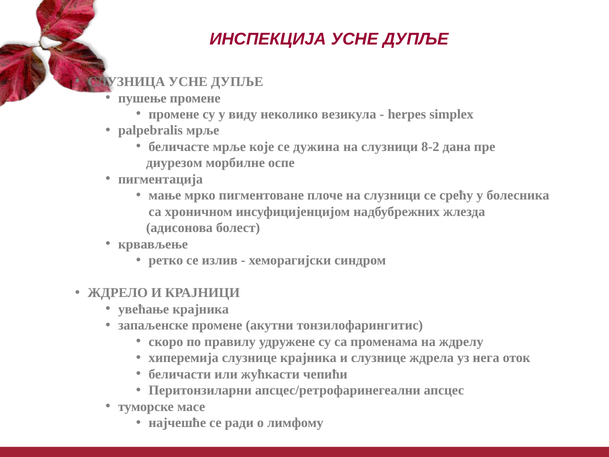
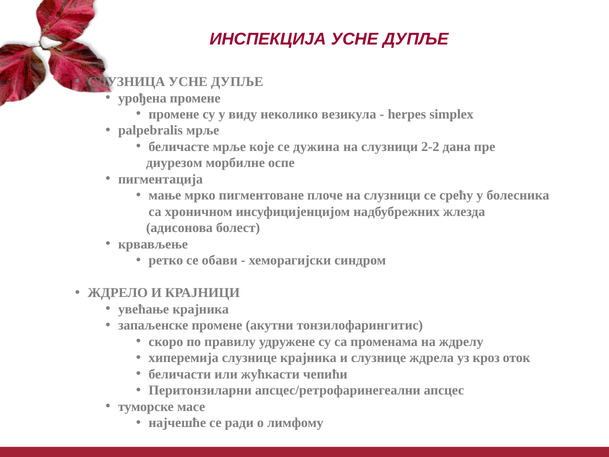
пушење: пушење -> урођена (142, 98)
8-2: 8-2 -> 2-2 (430, 147)
излив: излив -> обави (220, 260)
нега: нега -> кроз (486, 358)
